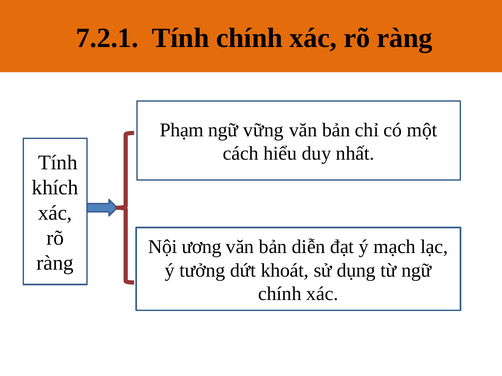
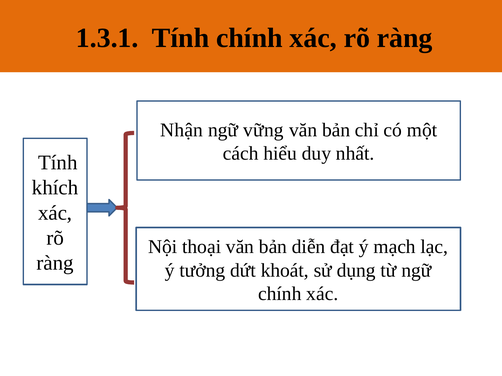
7.2.1: 7.2.1 -> 1.3.1 (107, 38)
Phạm: Phạm -> Nhận (182, 130)
ương: ương -> thoại (202, 247)
